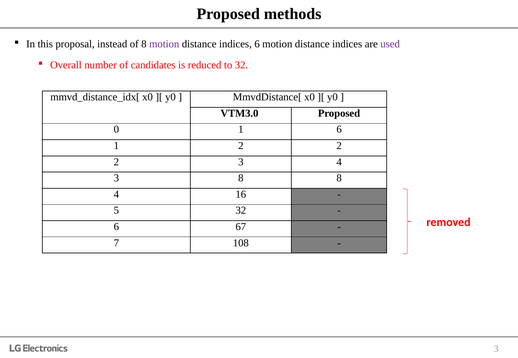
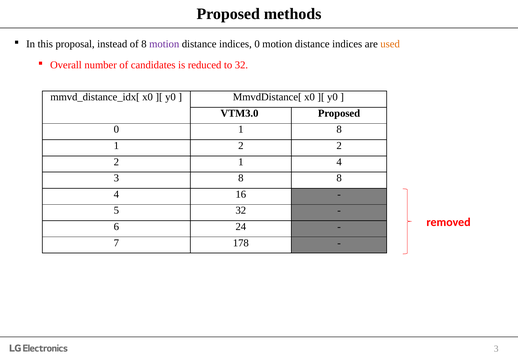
indices 6: 6 -> 0 (257, 44)
used colour: purple -> orange (390, 44)
1 6: 6 -> 8 (339, 130)
2 3: 3 -> 1 (241, 162)
67: 67 -> 24 (241, 227)
108: 108 -> 178 (241, 243)
